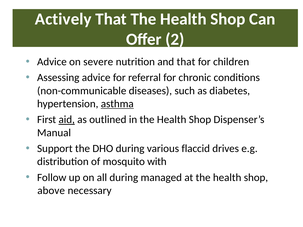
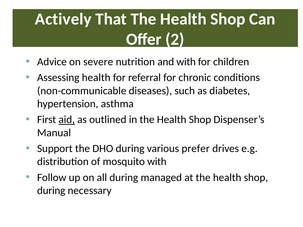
and that: that -> with (186, 62)
Assessing advice: advice -> health (96, 78)
asthma underline: present -> none (117, 104)
flaccid: flaccid -> prefer (196, 149)
above: above -> during (51, 191)
